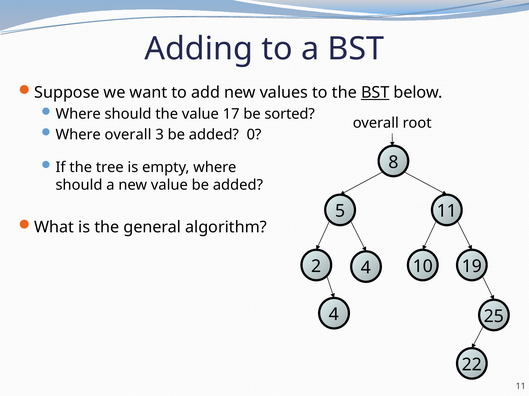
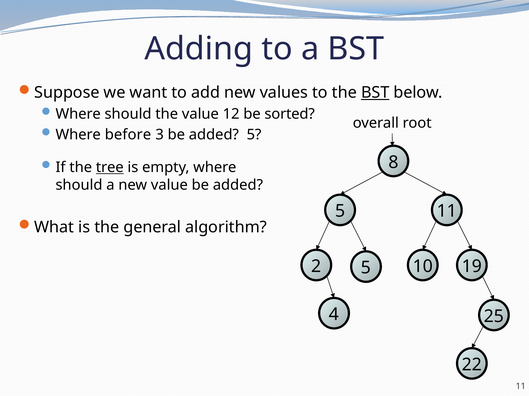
17: 17 -> 12 (231, 114)
Where overall: overall -> before (128, 135)
added 0: 0 -> 5 (254, 135)
tree underline: none -> present (110, 168)
2 4: 4 -> 5 (366, 268)
